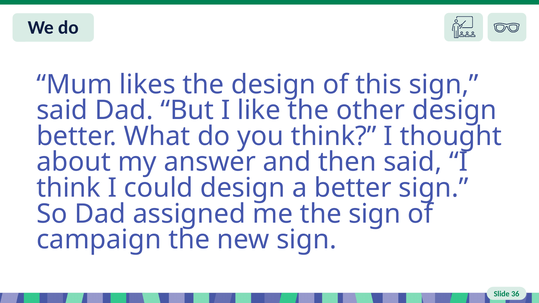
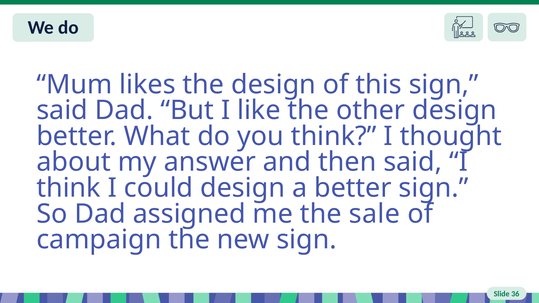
the sign: sign -> sale (374, 214)
